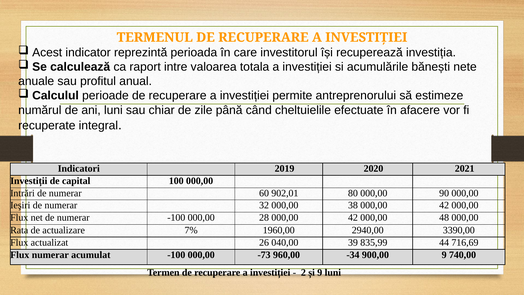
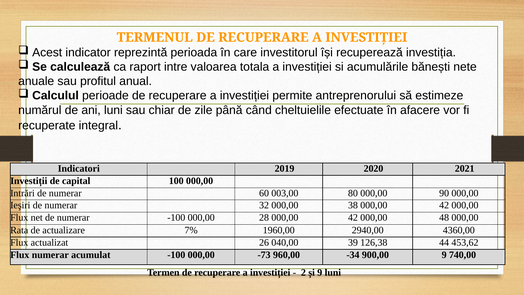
902,01: 902,01 -> 003,00 (285, 193)
3390,00: 3390,00 -> 4360,00 (459, 230)
835,99: 835,99 -> 126,38 (374, 242)
716,69: 716,69 -> 453,62 (465, 242)
